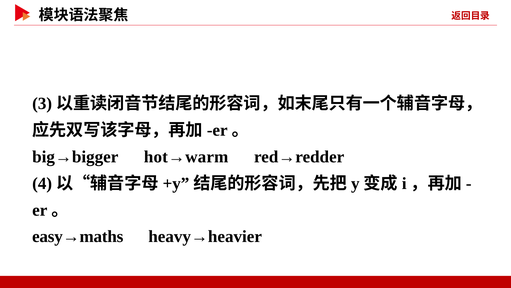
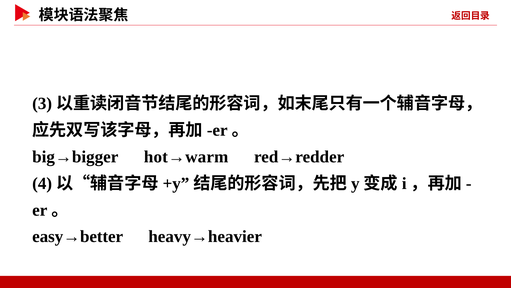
easy→maths: easy→maths -> easy→better (78, 236)
